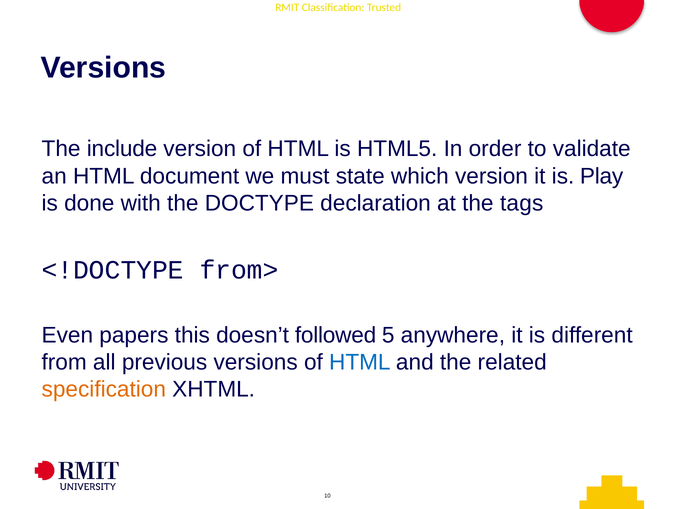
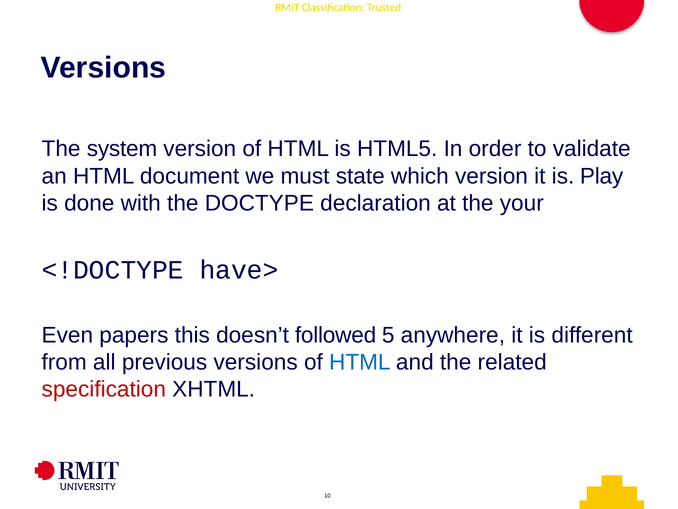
include: include -> system (122, 149)
tags: tags -> your (522, 203)
from>: from> -> have> (239, 270)
specification colour: orange -> red (104, 389)
